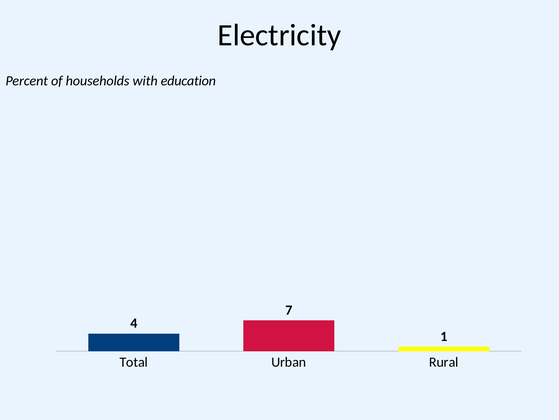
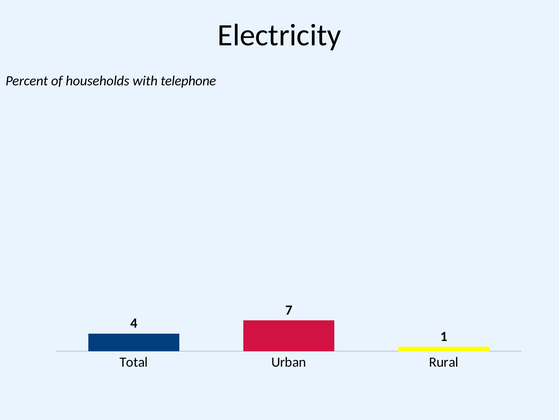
education: education -> telephone (188, 81)
